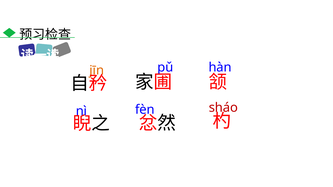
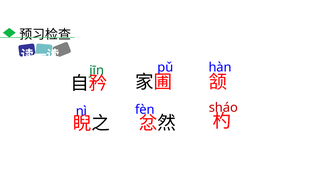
jīn colour: orange -> green (97, 70)
